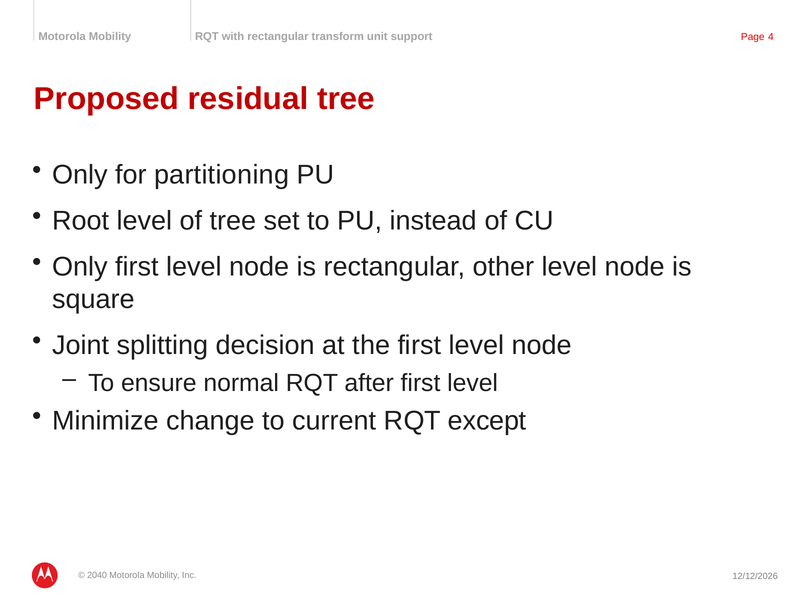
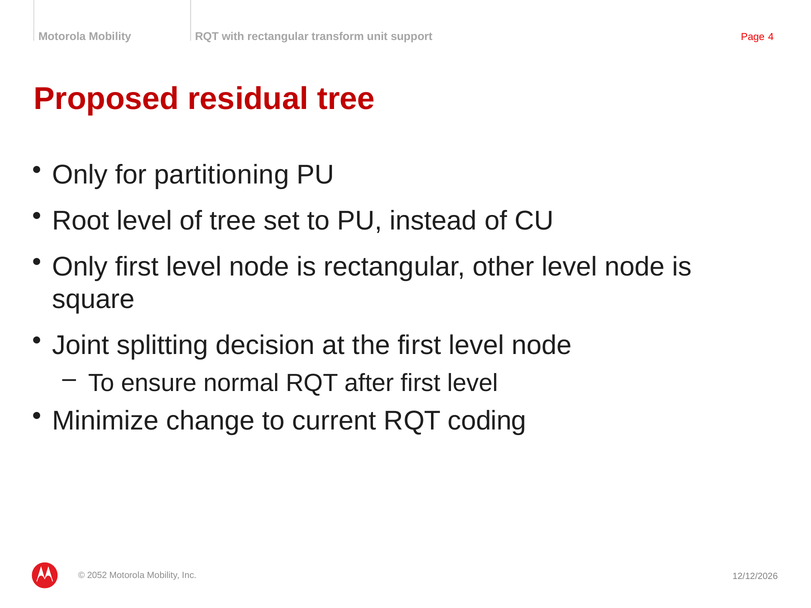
except: except -> coding (487, 421)
2040: 2040 -> 2052 (97, 576)
